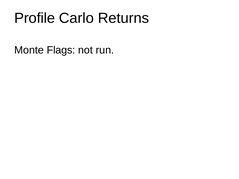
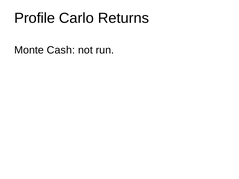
Flags: Flags -> Cash (61, 50)
